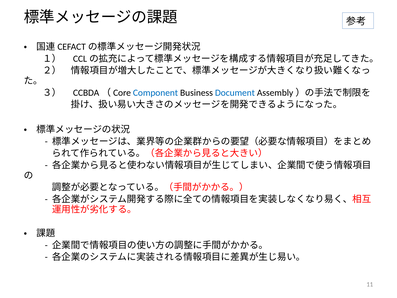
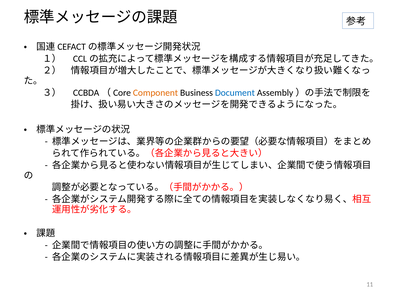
Component colour: blue -> orange (155, 93)
